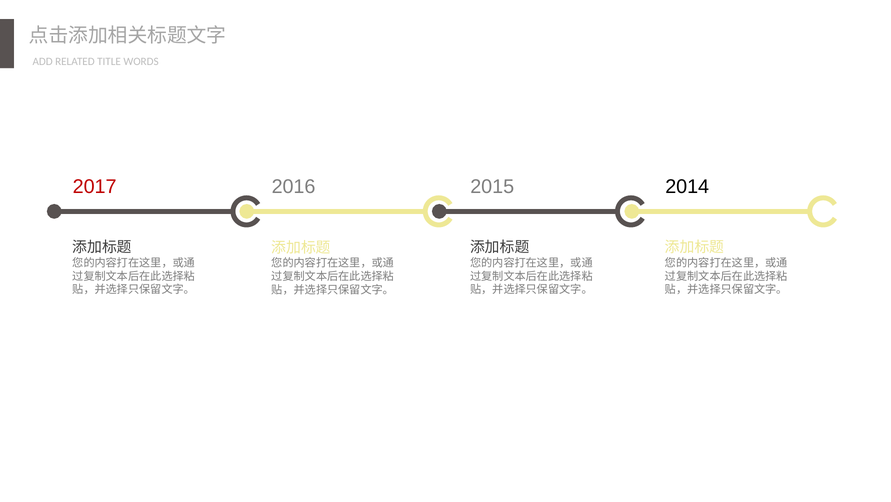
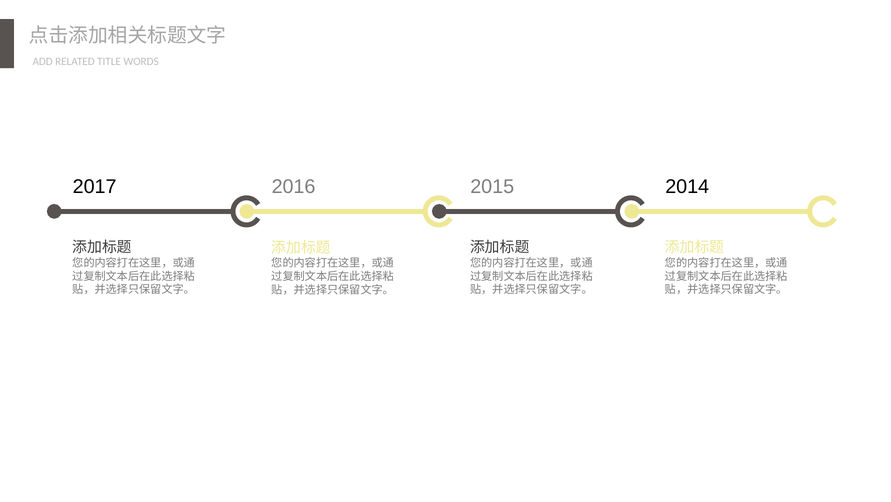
2017 colour: red -> black (95, 187)
